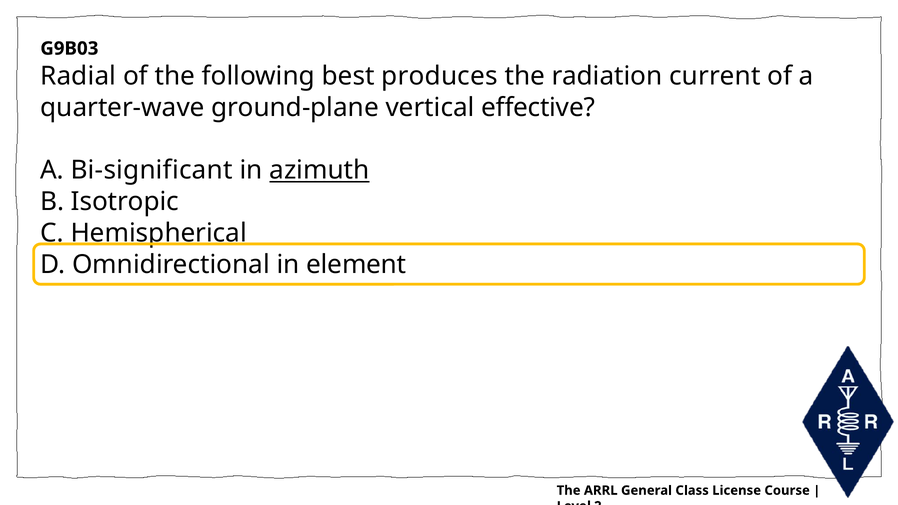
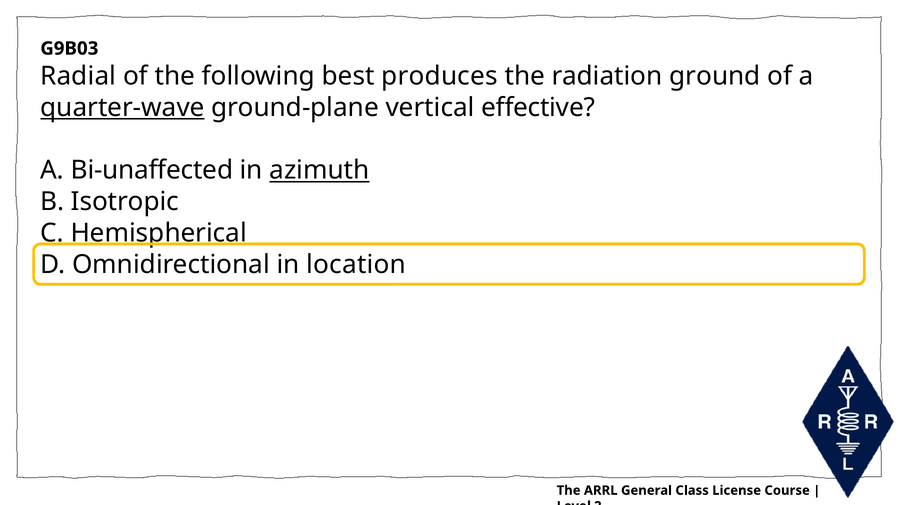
current: current -> ground (715, 76)
quarter-wave underline: none -> present (122, 107)
Bi-significant: Bi-significant -> Bi-unaffected (152, 170)
element: element -> location (356, 265)
